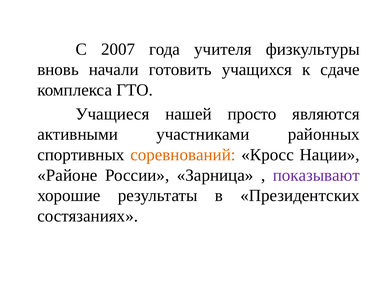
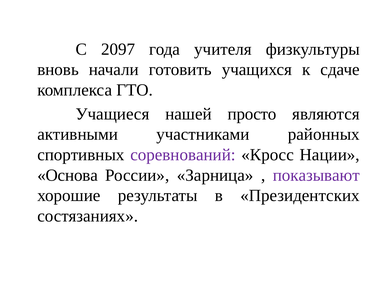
2007: 2007 -> 2097 (118, 49)
соревнований colour: orange -> purple (183, 155)
Районе: Районе -> Основа (68, 175)
